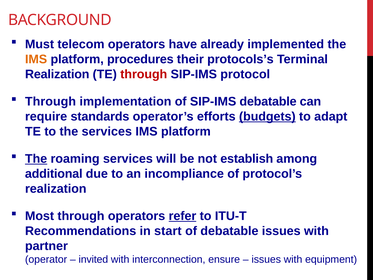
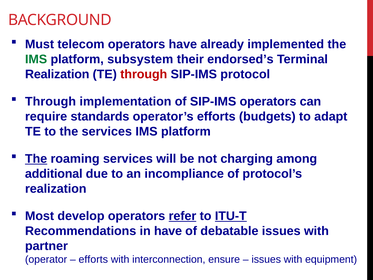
IMS colour: orange -> green (36, 59)
procedures: procedures -> subsystem (140, 59)
protocols’s: protocols’s -> endorsed’s (240, 59)
SIP-IMS debatable: debatable -> operators (268, 102)
budgets underline: present -> none (267, 116)
establish: establish -> charging (247, 159)
Most through: through -> develop (81, 216)
ITU-T underline: none -> present (231, 216)
in start: start -> have (168, 231)
invited: invited -> efforts (93, 259)
